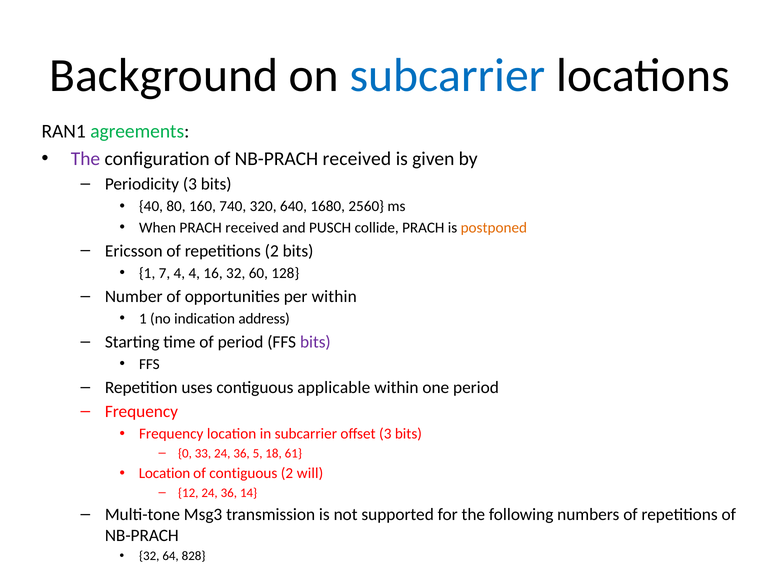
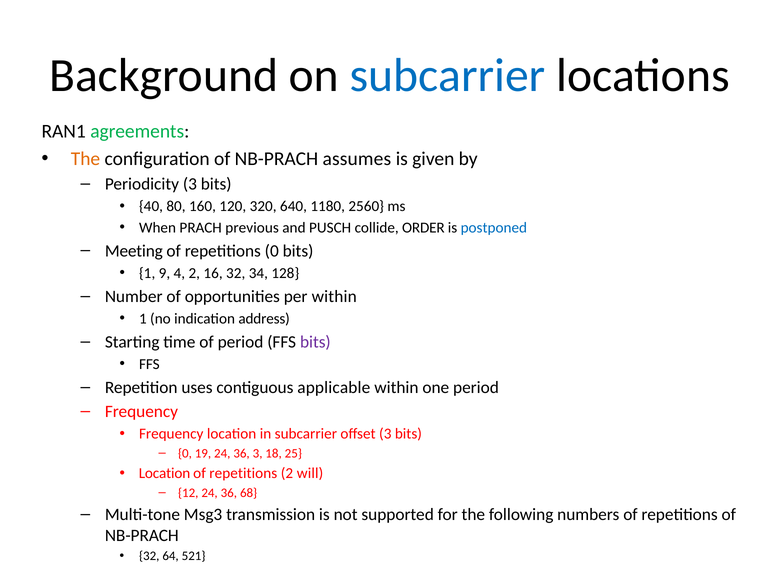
The colour: purple -> orange (85, 159)
NB-PRACH received: received -> assumes (357, 159)
740: 740 -> 120 (233, 206)
1680: 1680 -> 1180 (328, 206)
PRACH received: received -> previous (252, 228)
collide PRACH: PRACH -> ORDER (423, 228)
postponed colour: orange -> blue (494, 228)
Ericsson: Ericsson -> Meeting (134, 251)
repetitions 2: 2 -> 0 (272, 251)
7: 7 -> 9 (164, 273)
4 4: 4 -> 2 (194, 273)
60: 60 -> 34 (258, 273)
33: 33 -> 19 (203, 453)
36 5: 5 -> 3 (258, 453)
61: 61 -> 25 (293, 453)
contiguous: contiguous -> repetitions (243, 473)
14: 14 -> 68 (249, 493)
828: 828 -> 521 (194, 556)
